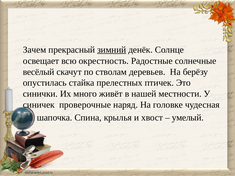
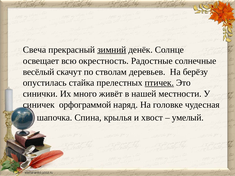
Зачем: Зачем -> Свеча (35, 50)
птичек underline: none -> present (159, 83)
проверочные: проверочные -> орфограммой (85, 105)
